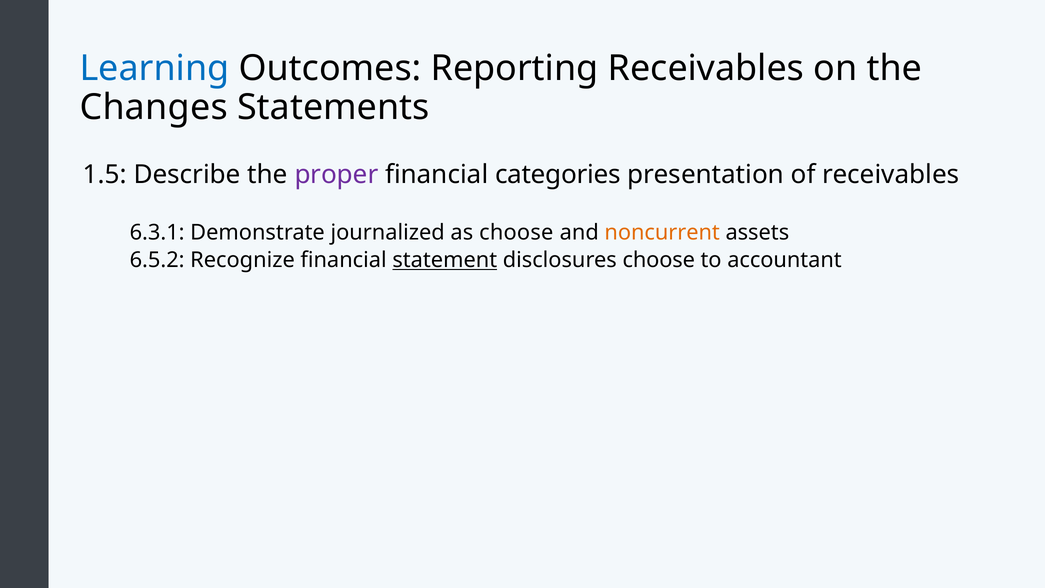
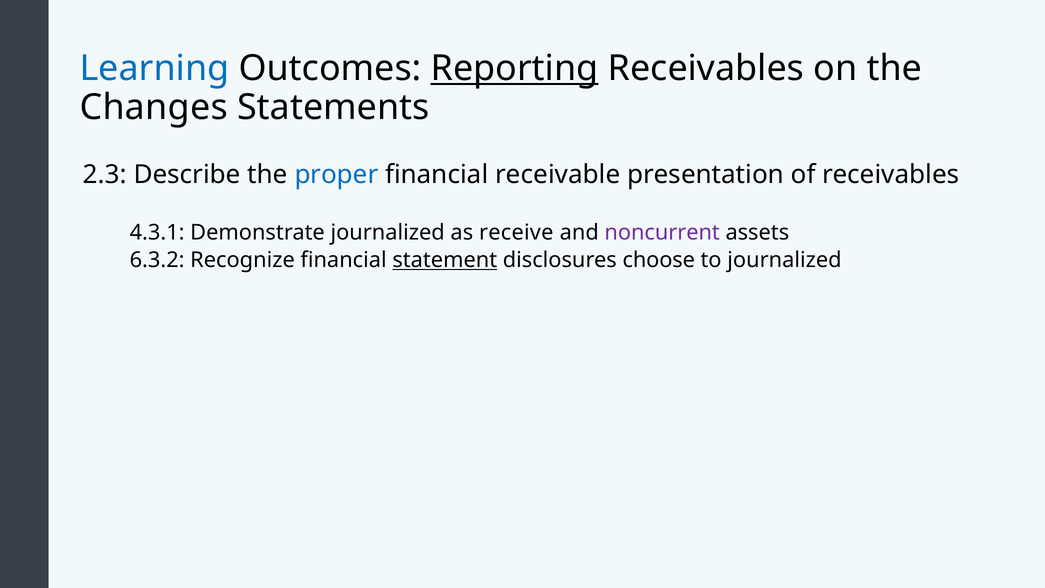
Reporting underline: none -> present (515, 68)
1.5: 1.5 -> 2.3 (105, 174)
proper colour: purple -> blue (336, 174)
categories: categories -> receivable (558, 174)
6.3.1: 6.3.1 -> 4.3.1 (157, 233)
as choose: choose -> receive (516, 233)
noncurrent colour: orange -> purple (662, 233)
6.5.2: 6.5.2 -> 6.3.2 (157, 260)
to accountant: accountant -> journalized (784, 260)
